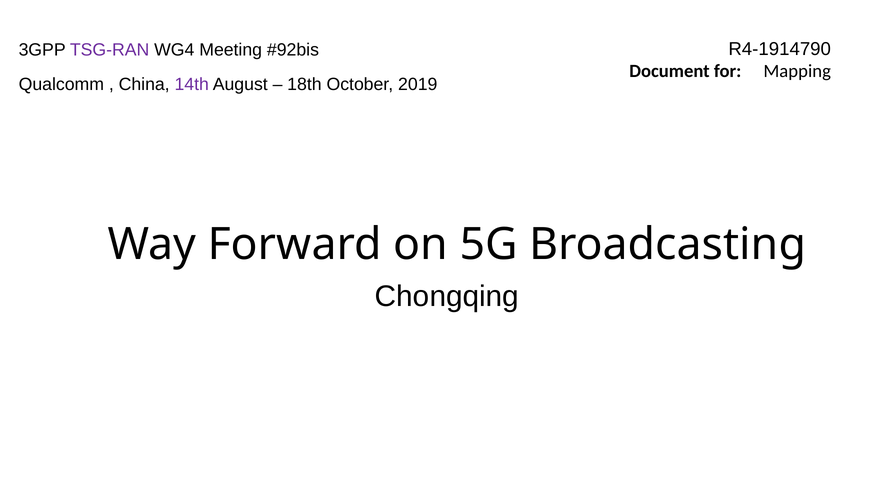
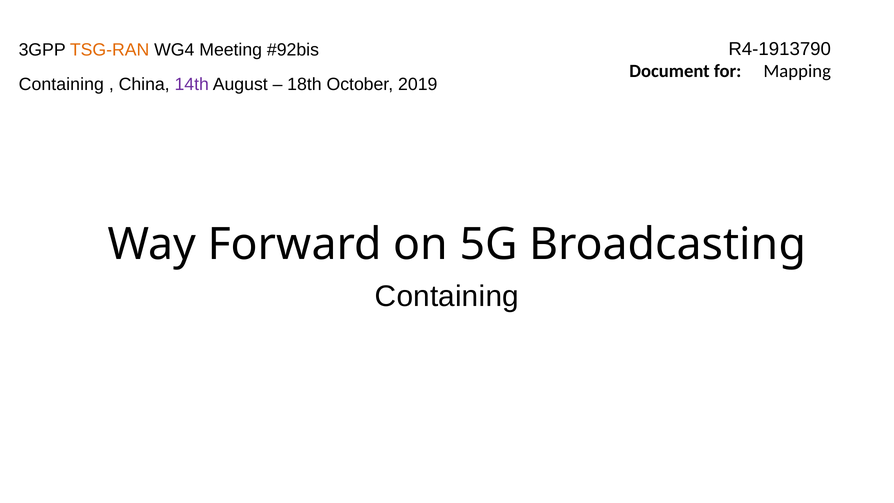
R4-1914790: R4-1914790 -> R4-1913790 (780, 49)
TSG-RAN colour: purple -> orange (110, 50)
Qualcomm: Qualcomm -> Containing (61, 84)
Chongqing: Chongqing -> Containing (447, 296)
